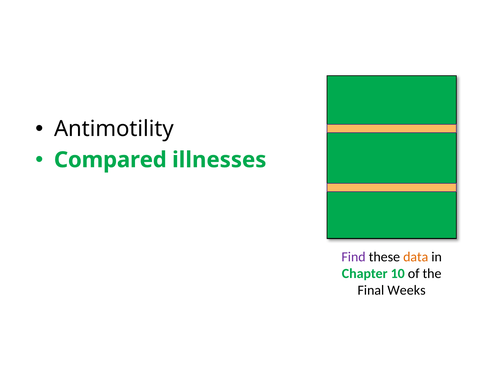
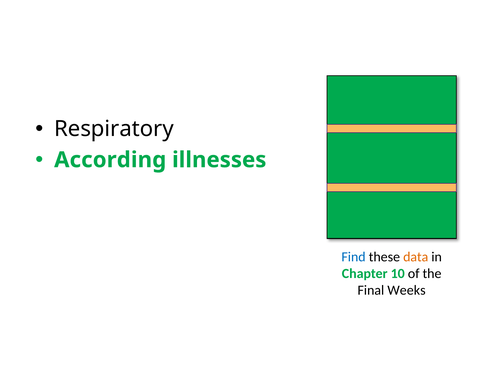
Antimotility: Antimotility -> Respiratory (114, 129)
Compared: Compared -> According (110, 160)
Find colour: purple -> blue (354, 257)
